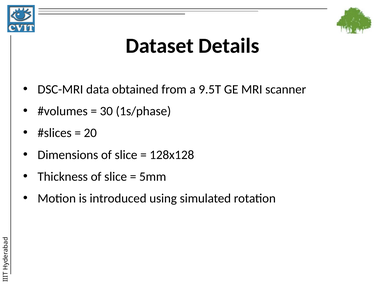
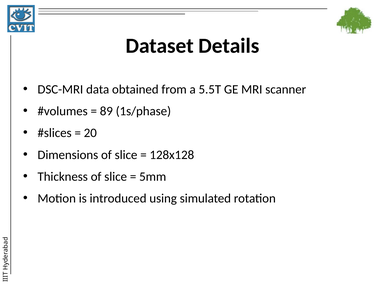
9.5T: 9.5T -> 5.5T (210, 89)
30: 30 -> 89 (106, 111)
